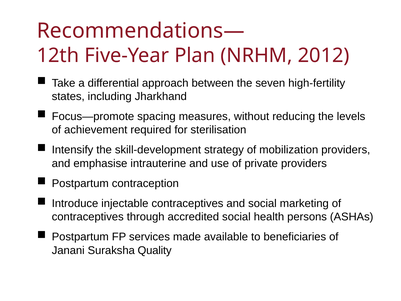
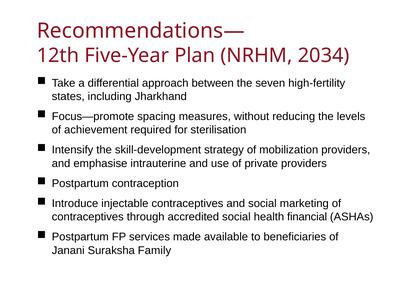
2012: 2012 -> 2034 (324, 56)
persons: persons -> financial (307, 217)
Quality: Quality -> Family (155, 250)
